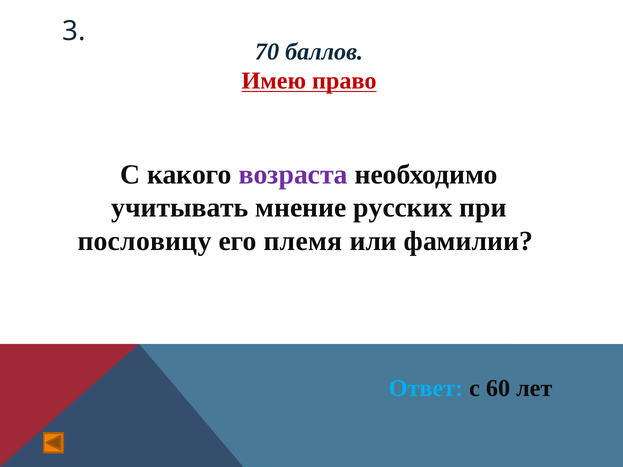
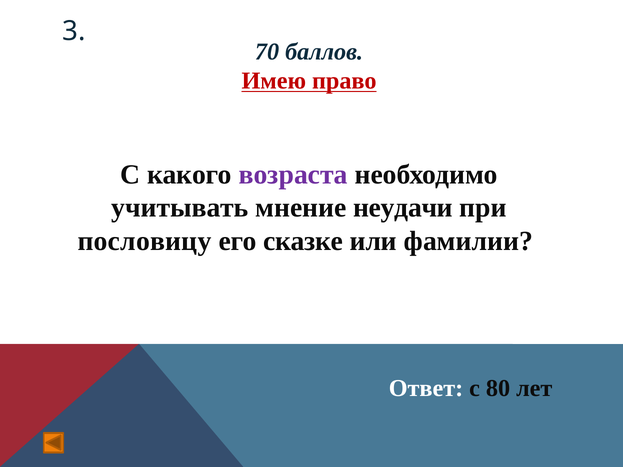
русских: русских -> неудачи (403, 208)
племя: племя -> сказке (303, 241)
Ответ colour: light blue -> white (426, 388)
60: 60 -> 80 (498, 388)
